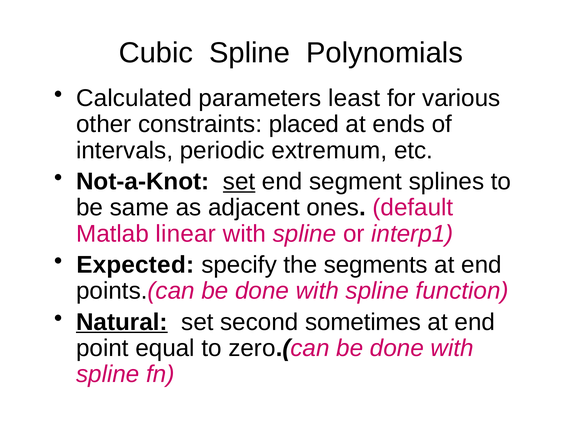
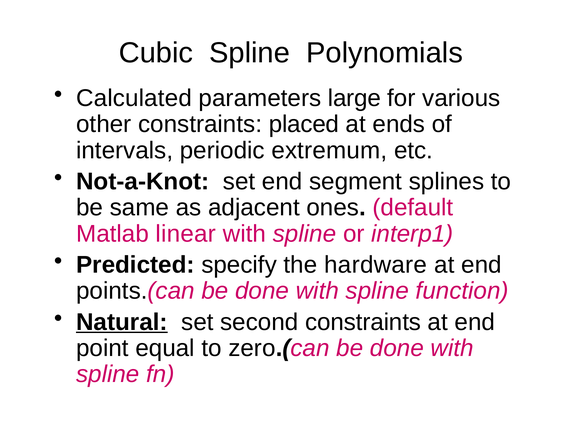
least: least -> large (354, 98)
set underline: present -> none (239, 182)
Expected: Expected -> Predicted (135, 265)
segments: segments -> hardware (376, 265)
second sometimes: sometimes -> constraints (363, 322)
